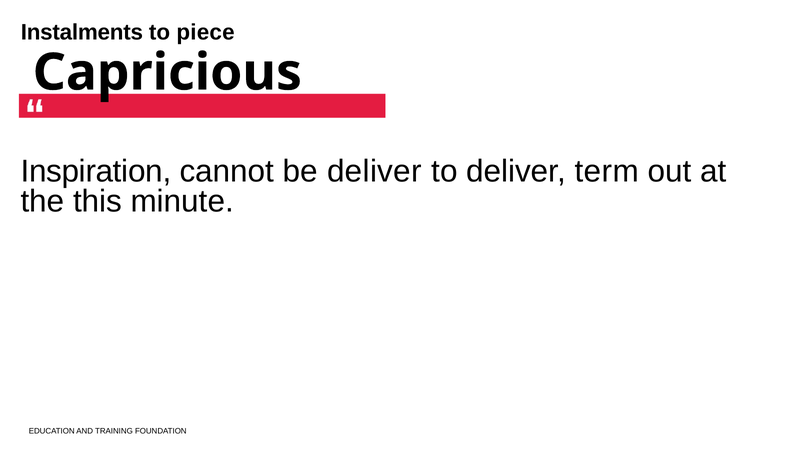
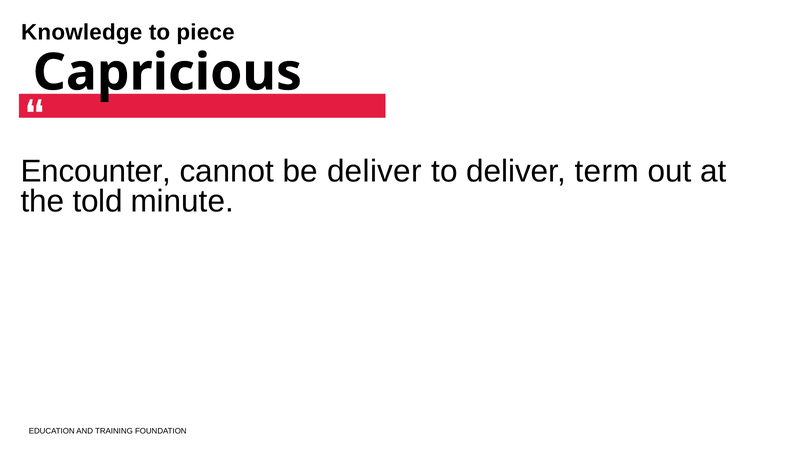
Instalments: Instalments -> Knowledge (82, 32)
Inspiration: Inspiration -> Encounter (96, 171)
this: this -> told (98, 202)
